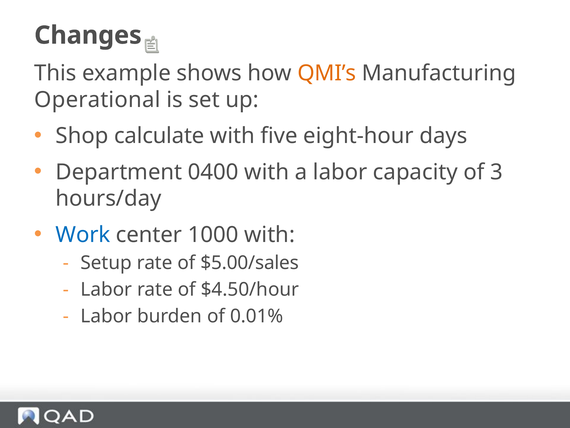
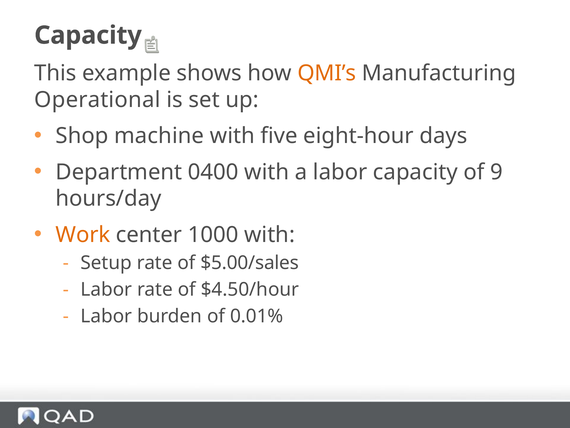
Changes: Changes -> Capacity (88, 35)
calculate: calculate -> machine (159, 136)
3: 3 -> 9 (496, 172)
Work colour: blue -> orange (83, 234)
